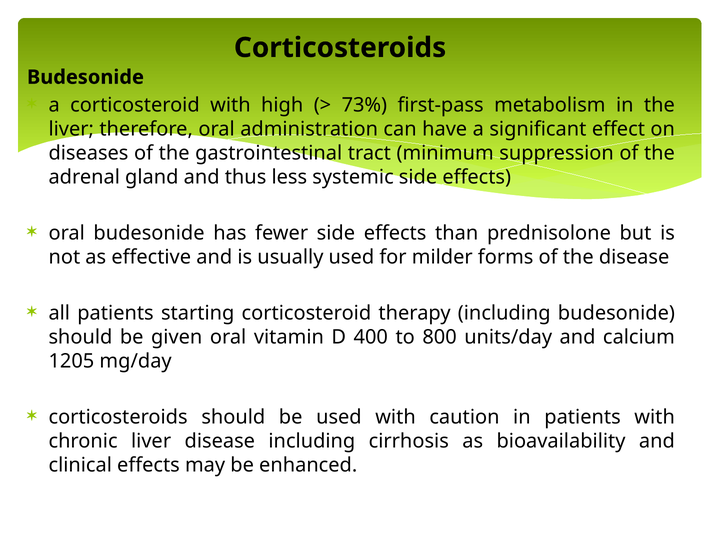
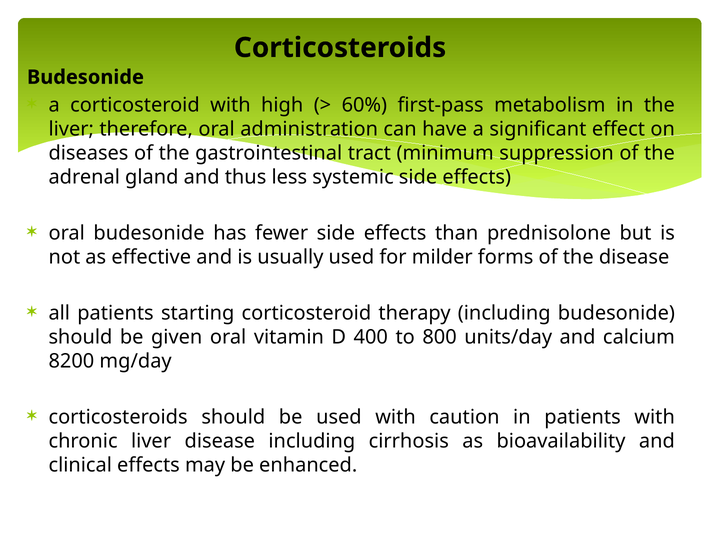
73%: 73% -> 60% (364, 105)
1205: 1205 -> 8200 (71, 361)
